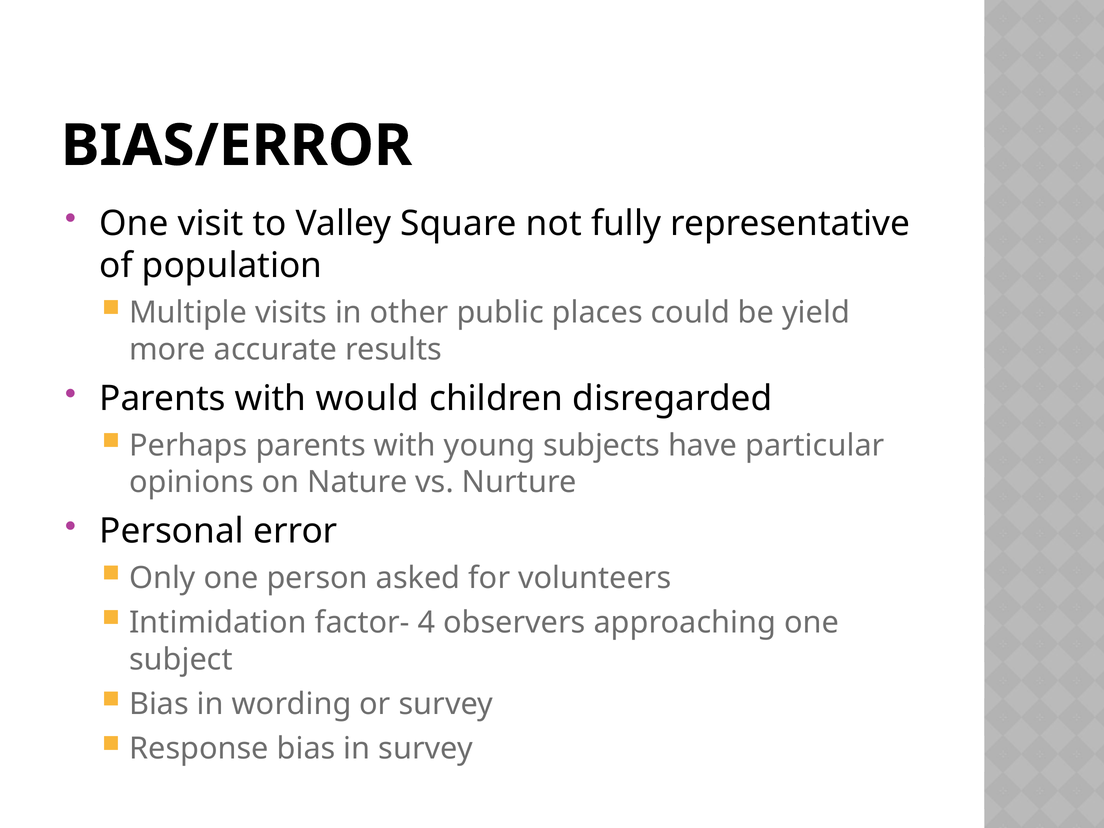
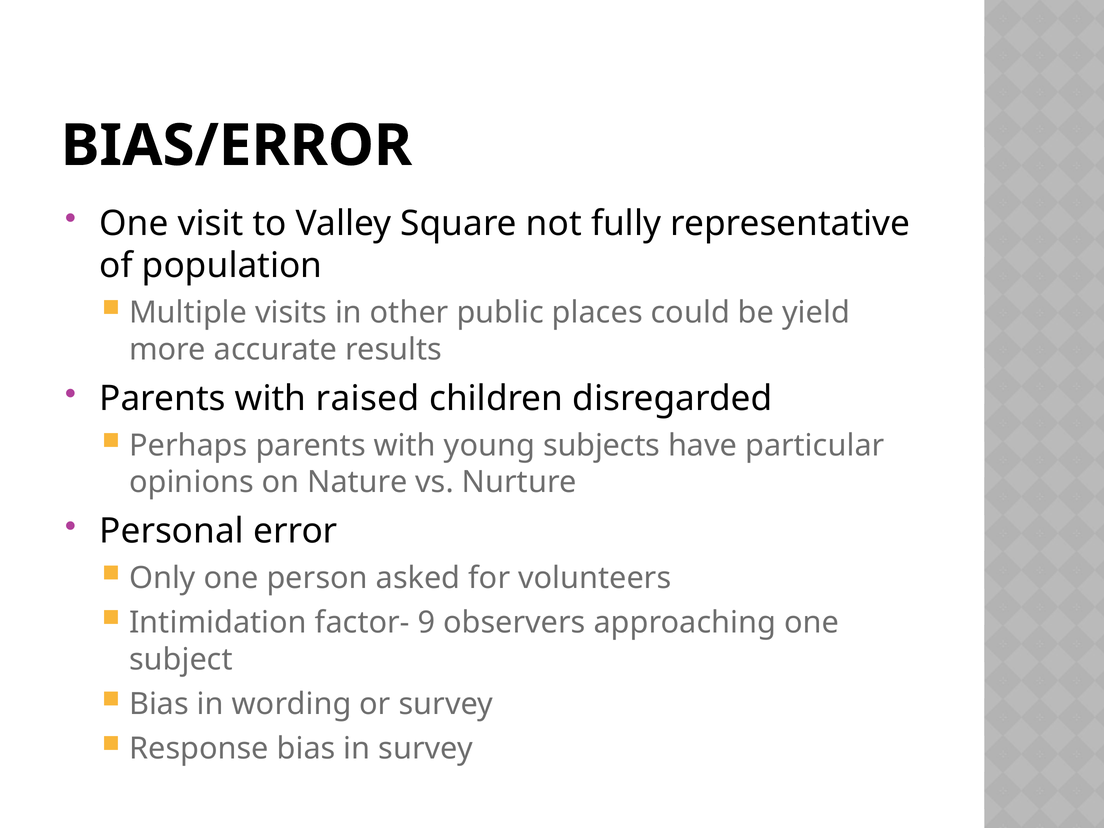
would: would -> raised (367, 399)
4: 4 -> 9 (426, 623)
